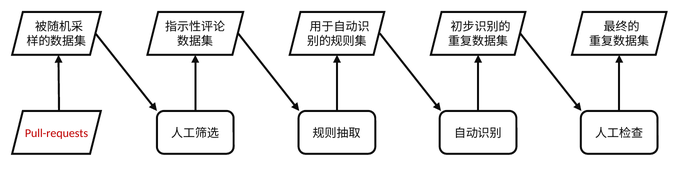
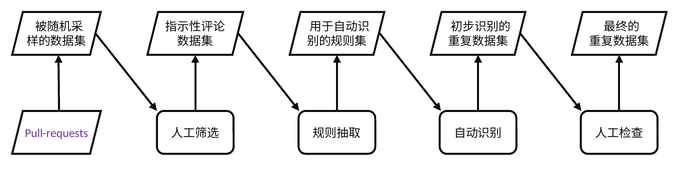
Pull-requests colour: red -> purple (57, 133)
